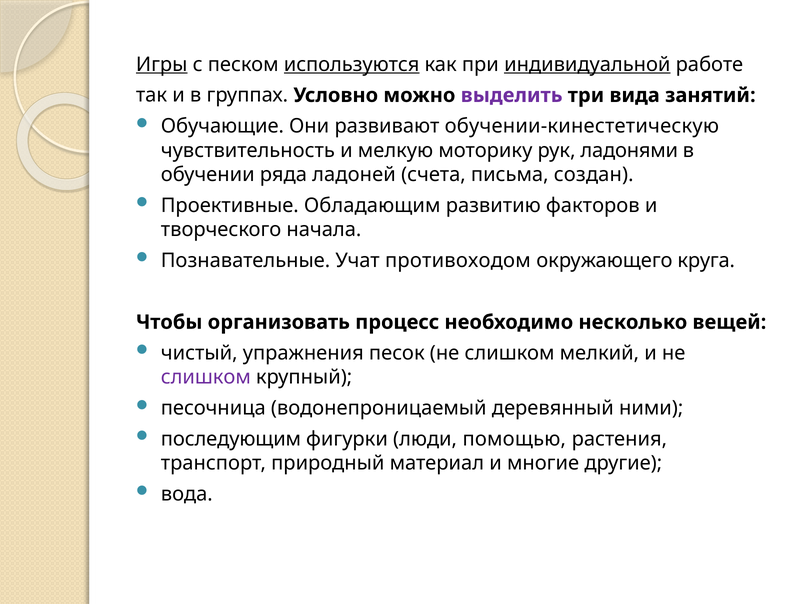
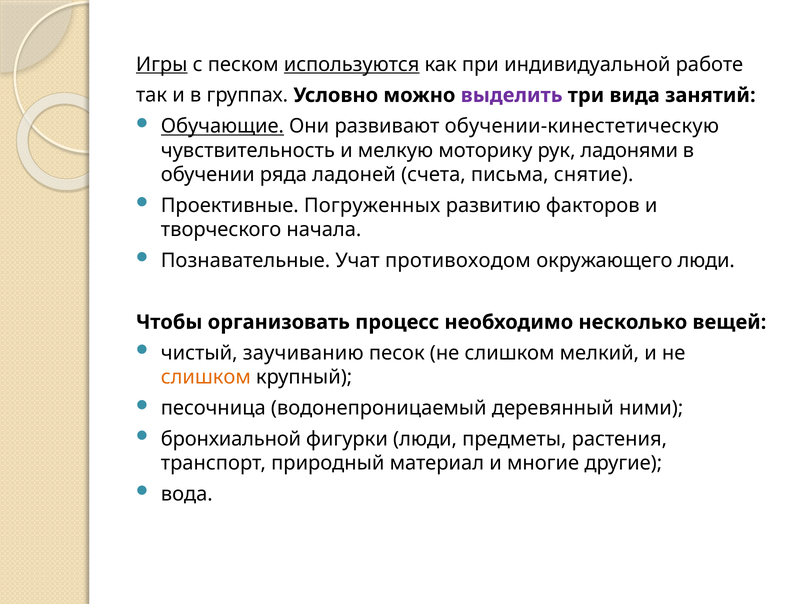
индивидуальной underline: present -> none (587, 64)
Обучающие underline: none -> present (222, 126)
создан: создан -> снятие (594, 174)
Обладающим: Обладающим -> Погруженных (372, 205)
окружающего круга: круга -> люди (706, 260)
упражнения: упражнения -> заучиванию (303, 353)
слишком colour: purple -> orange (206, 377)
последующим: последующим -> бронхиальной (231, 439)
помощью: помощью -> предметы (514, 439)
